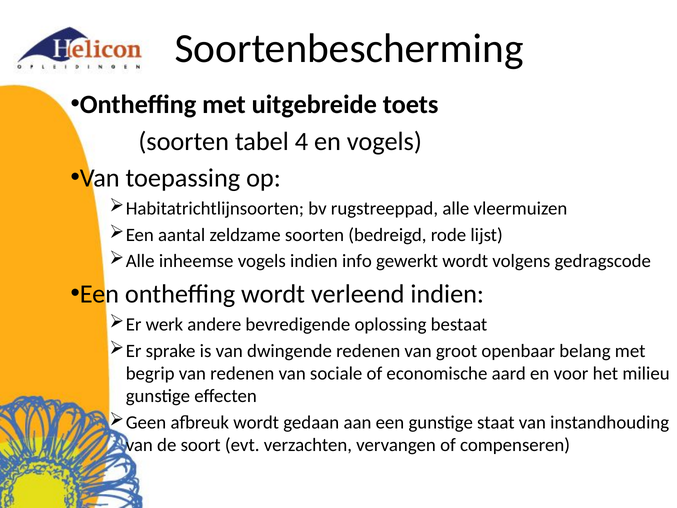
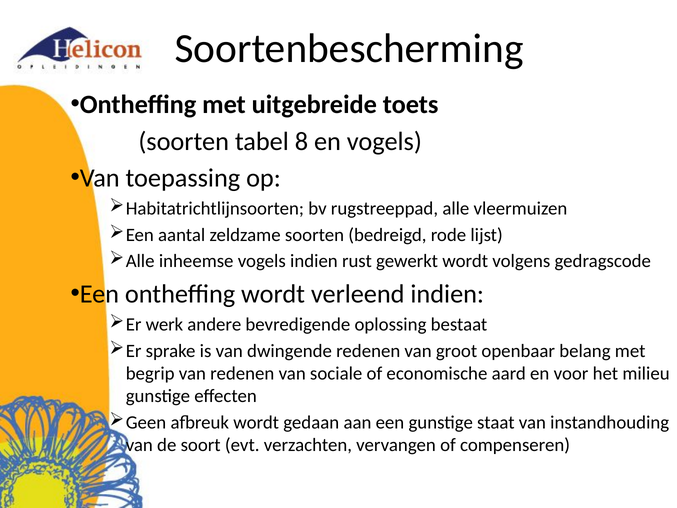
4: 4 -> 8 (301, 141)
info: info -> rust (357, 261)
